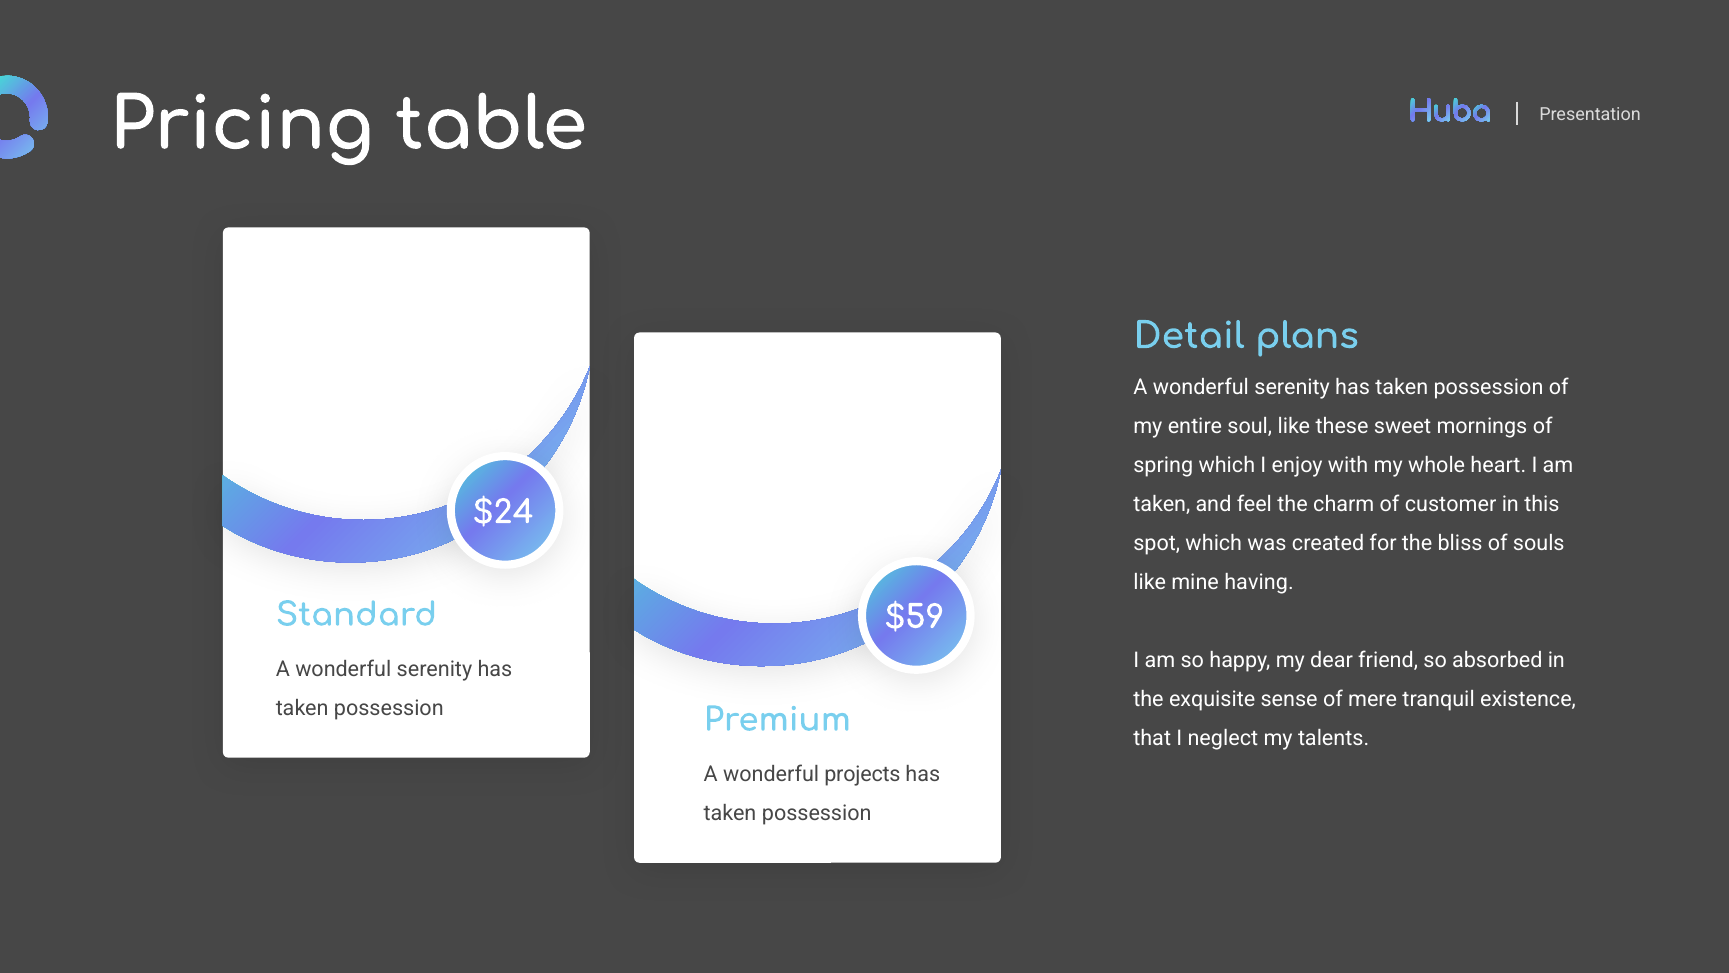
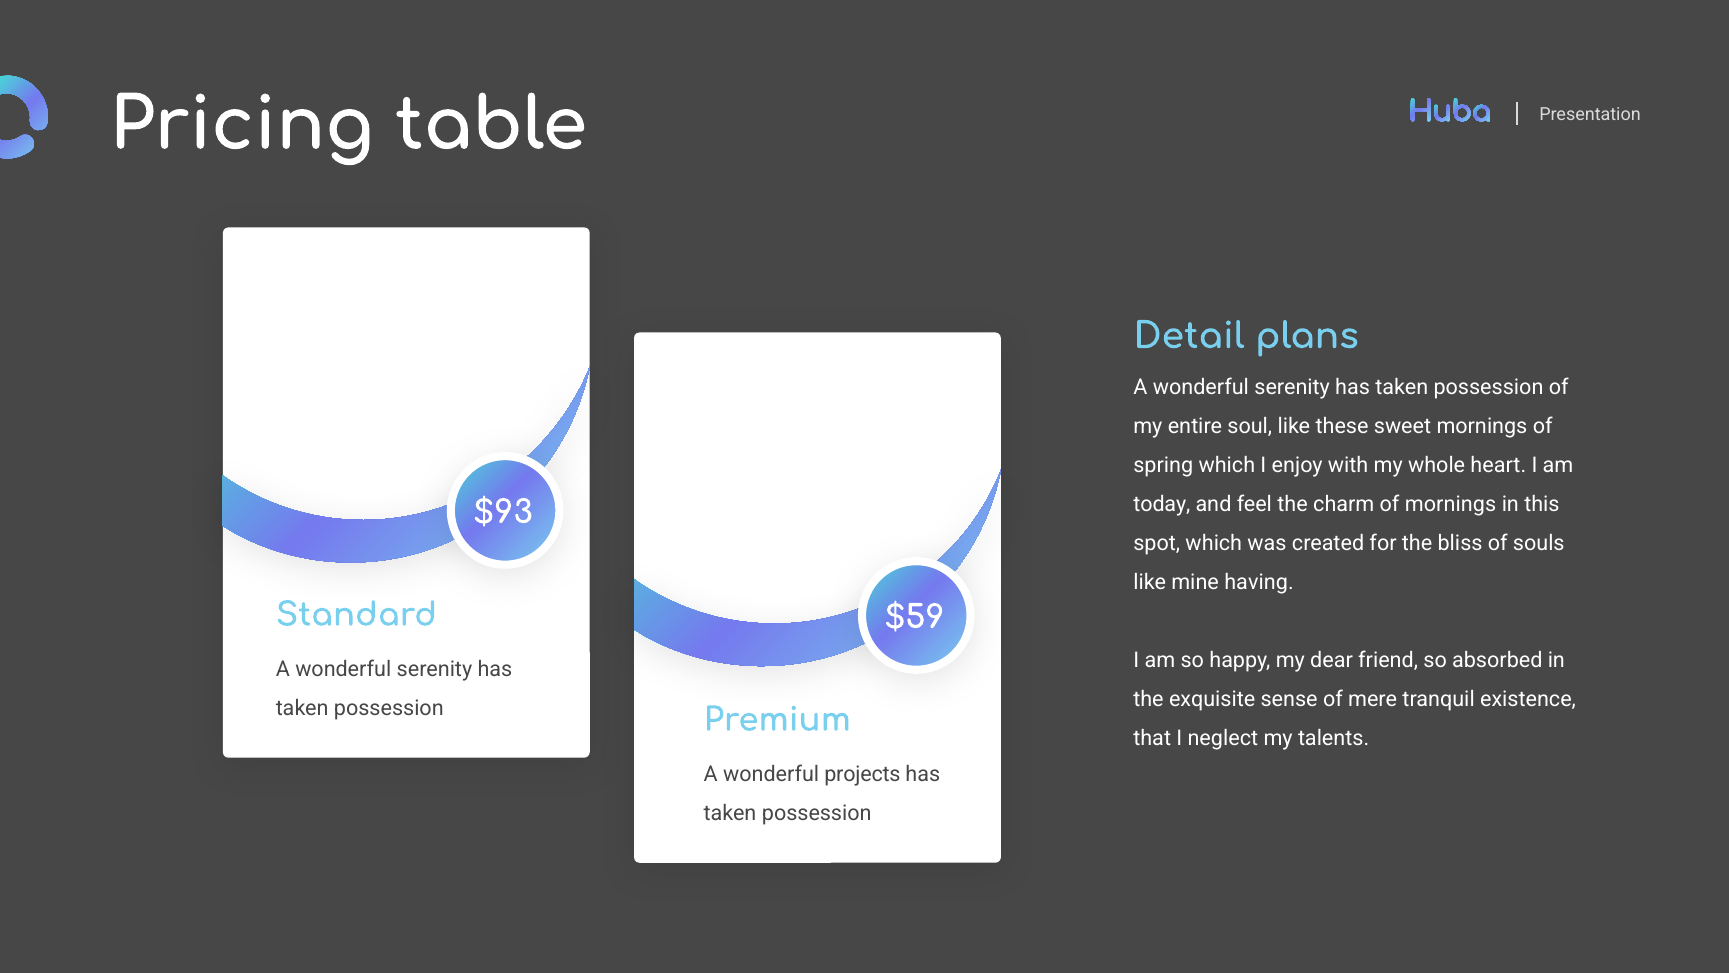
taken: taken -> today (1162, 504)
of customer: customer -> mornings (1451, 504)
$24: $24 -> $93 (503, 512)
